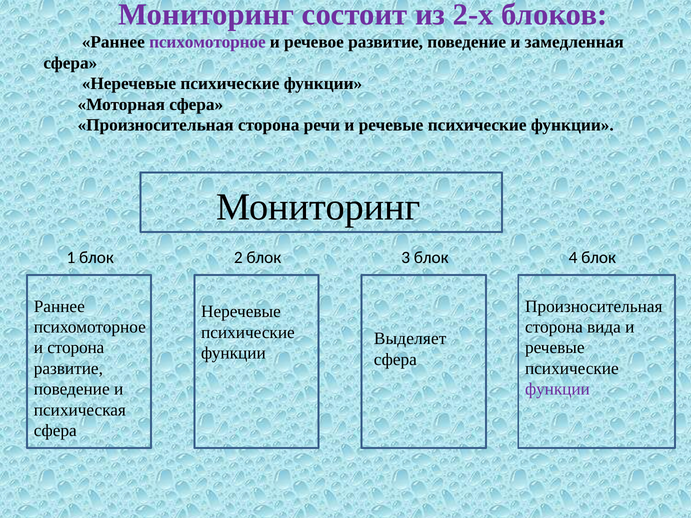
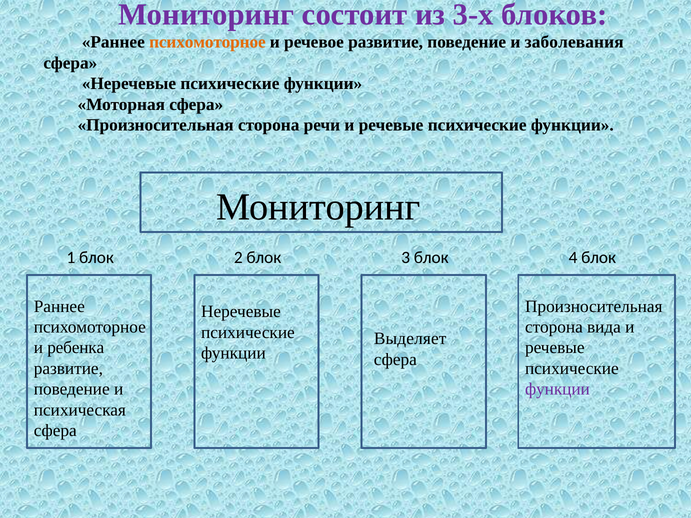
2-х: 2-х -> 3-х (473, 14)
психомоторное colour: purple -> orange (207, 42)
замедленная: замедленная -> заболевания (574, 42)
и сторона: сторона -> ребенка (76, 348)
